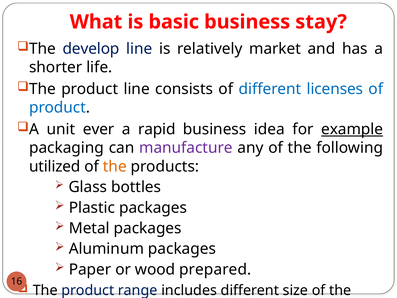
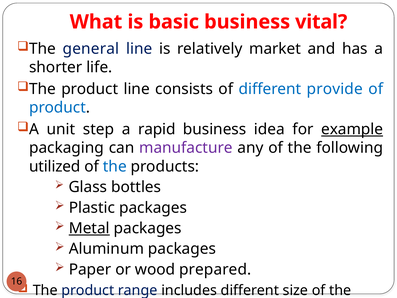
stay: stay -> vital (321, 22)
develop: develop -> general (91, 49)
licenses: licenses -> provide (335, 89)
ever: ever -> step (99, 129)
the colour: orange -> blue (115, 166)
Metal underline: none -> present (89, 228)
